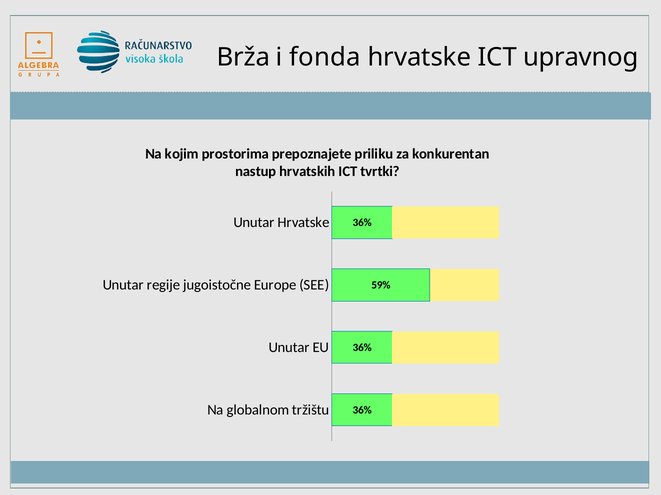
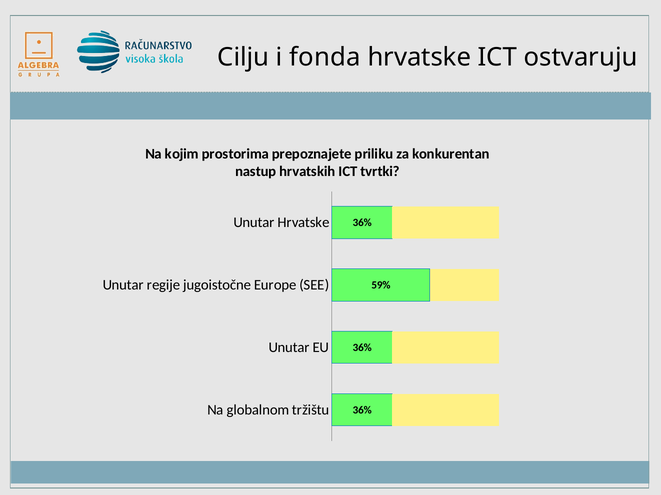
Brža: Brža -> Cilju (243, 57)
upravnog: upravnog -> ostvaruju (581, 57)
